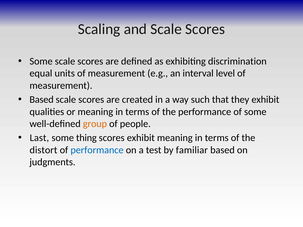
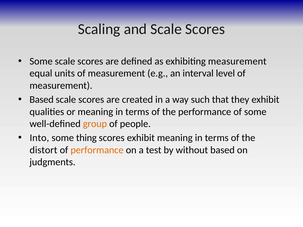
exhibiting discrimination: discrimination -> measurement (237, 61)
Last: Last -> Into (39, 138)
performance colour: blue -> orange (97, 150)
familiar: familiar -> without (192, 150)
